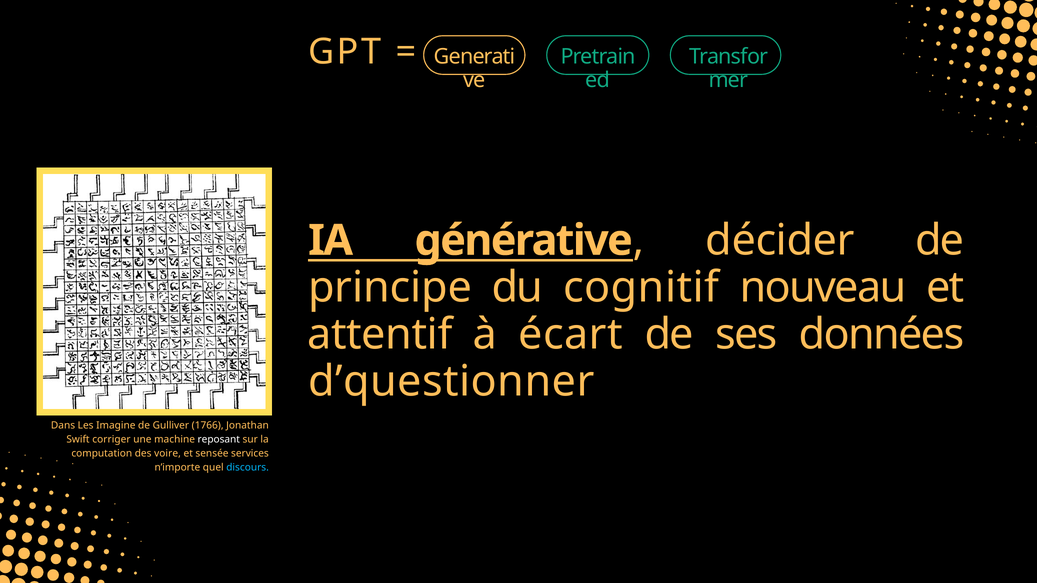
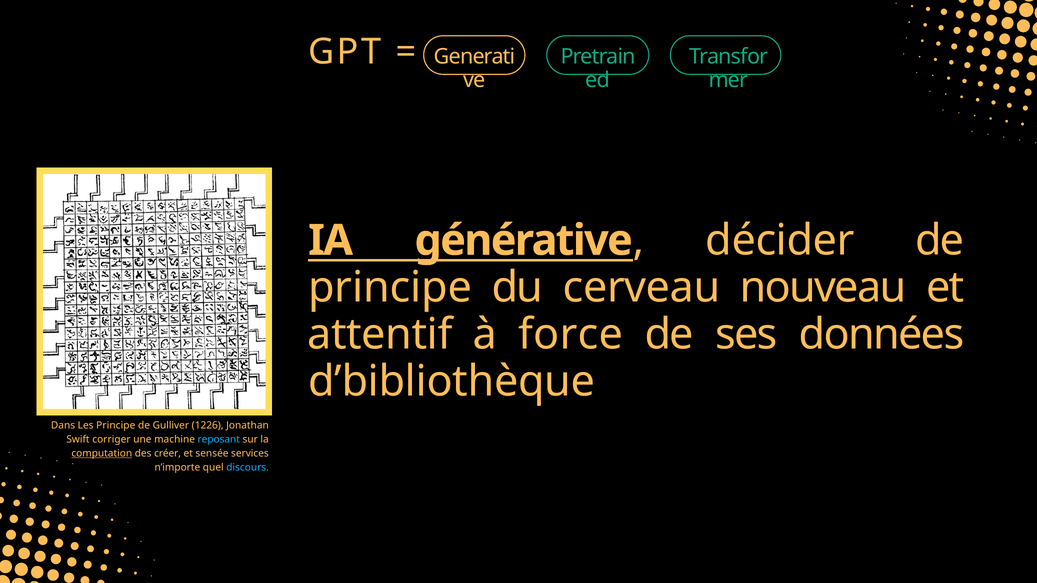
cognitif: cognitif -> cerveau (642, 288)
écart: écart -> force (571, 335)
d’questionner: d’questionner -> d’bibliothèque (452, 382)
Les Imagine: Imagine -> Principe (116, 425)
1766: 1766 -> 1226 (208, 425)
reposant colour: white -> light blue (219, 440)
computation underline: none -> present (102, 454)
voire: voire -> créer (168, 454)
